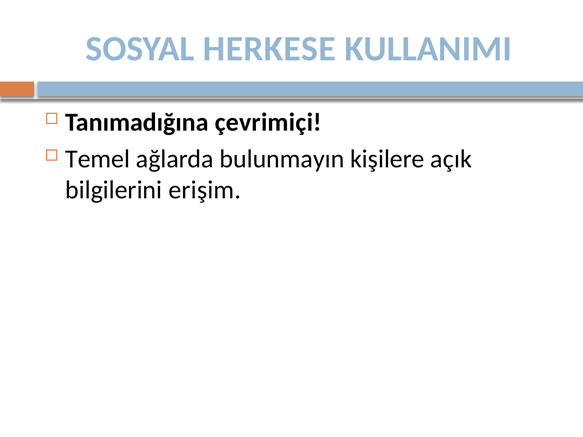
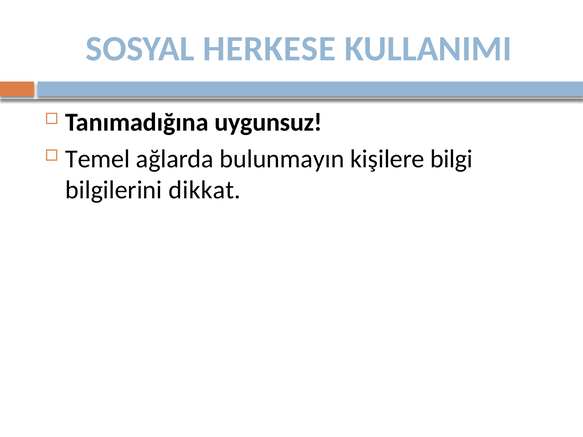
çevrimiçi: çevrimiçi -> uygunsuz (268, 122)
açık: açık -> bilgi (451, 159)
erişim: erişim -> dikkat (205, 190)
